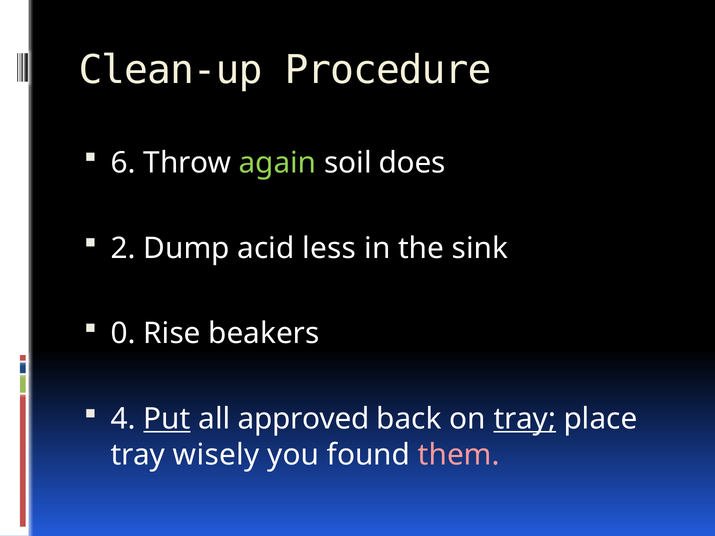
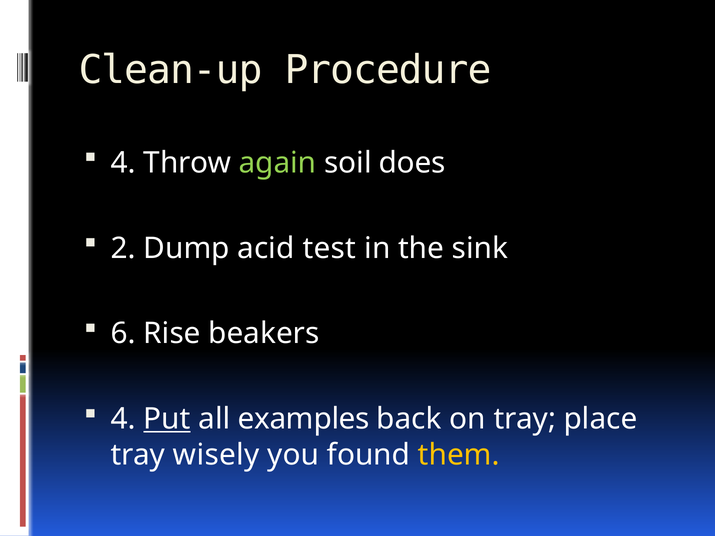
6: 6 -> 4 (123, 163)
less: less -> test (329, 248)
0: 0 -> 6 (123, 334)
approved: approved -> examples (304, 419)
tray underline: present -> none (525, 419)
them colour: pink -> yellow (459, 455)
